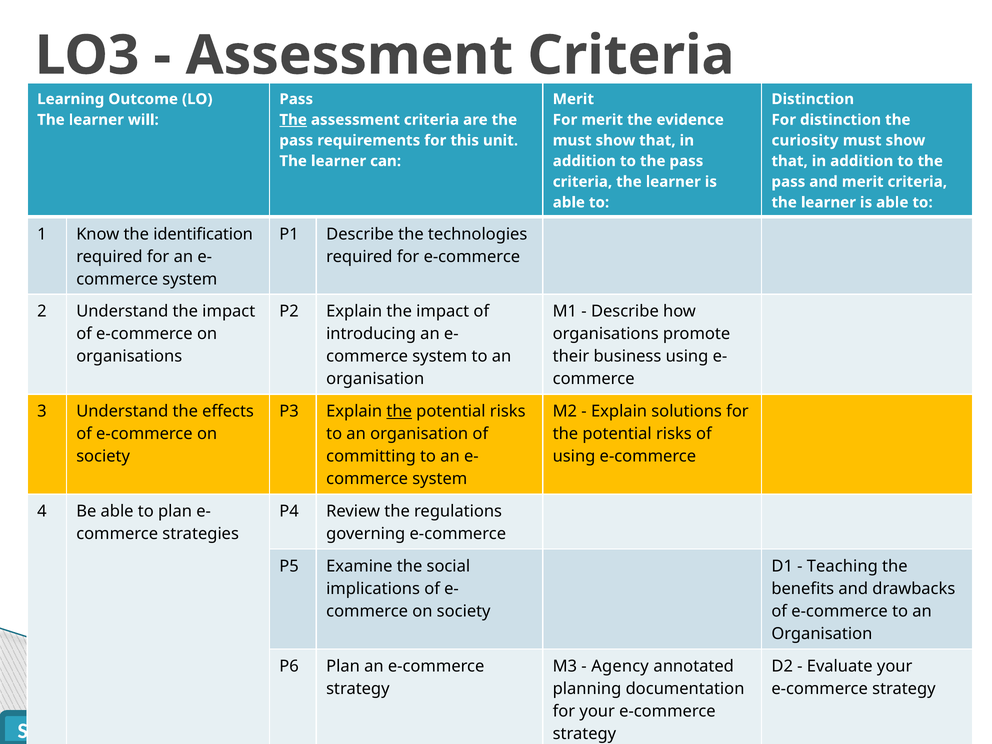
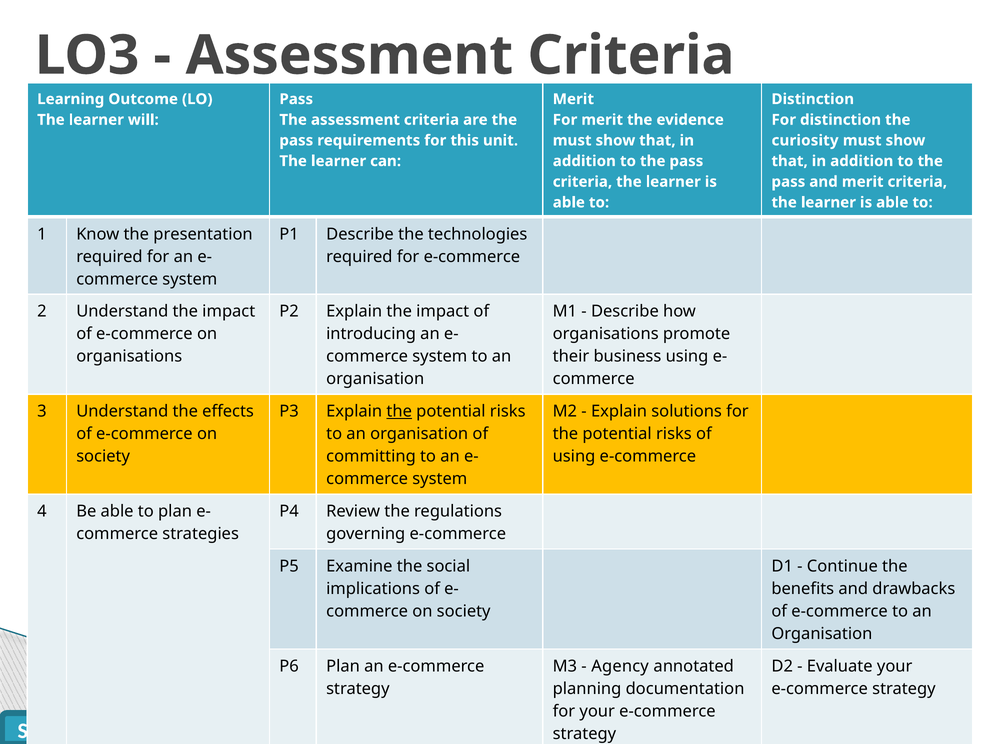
The underline: present -> none (293, 120)
identification: identification -> presentation (203, 234)
Teaching: Teaching -> Continue (842, 566)
